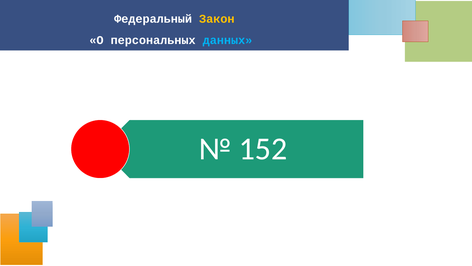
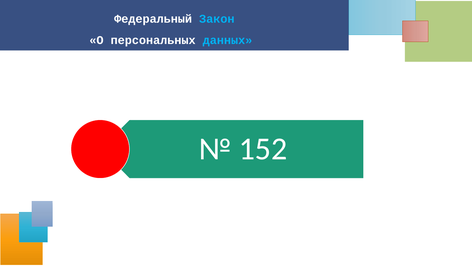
Закон colour: yellow -> light blue (217, 19)
